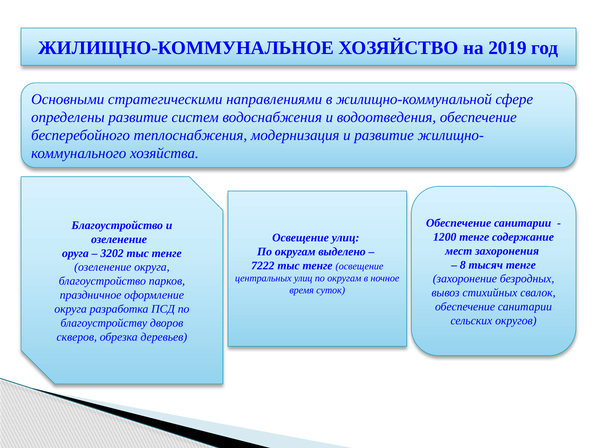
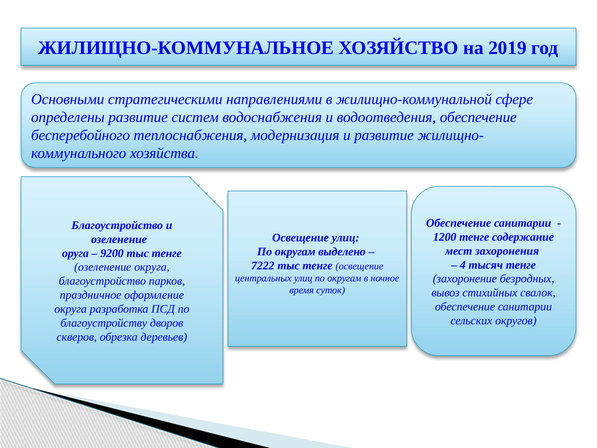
3202: 3202 -> 9200 (112, 253)
8: 8 -> 4 (463, 265)
